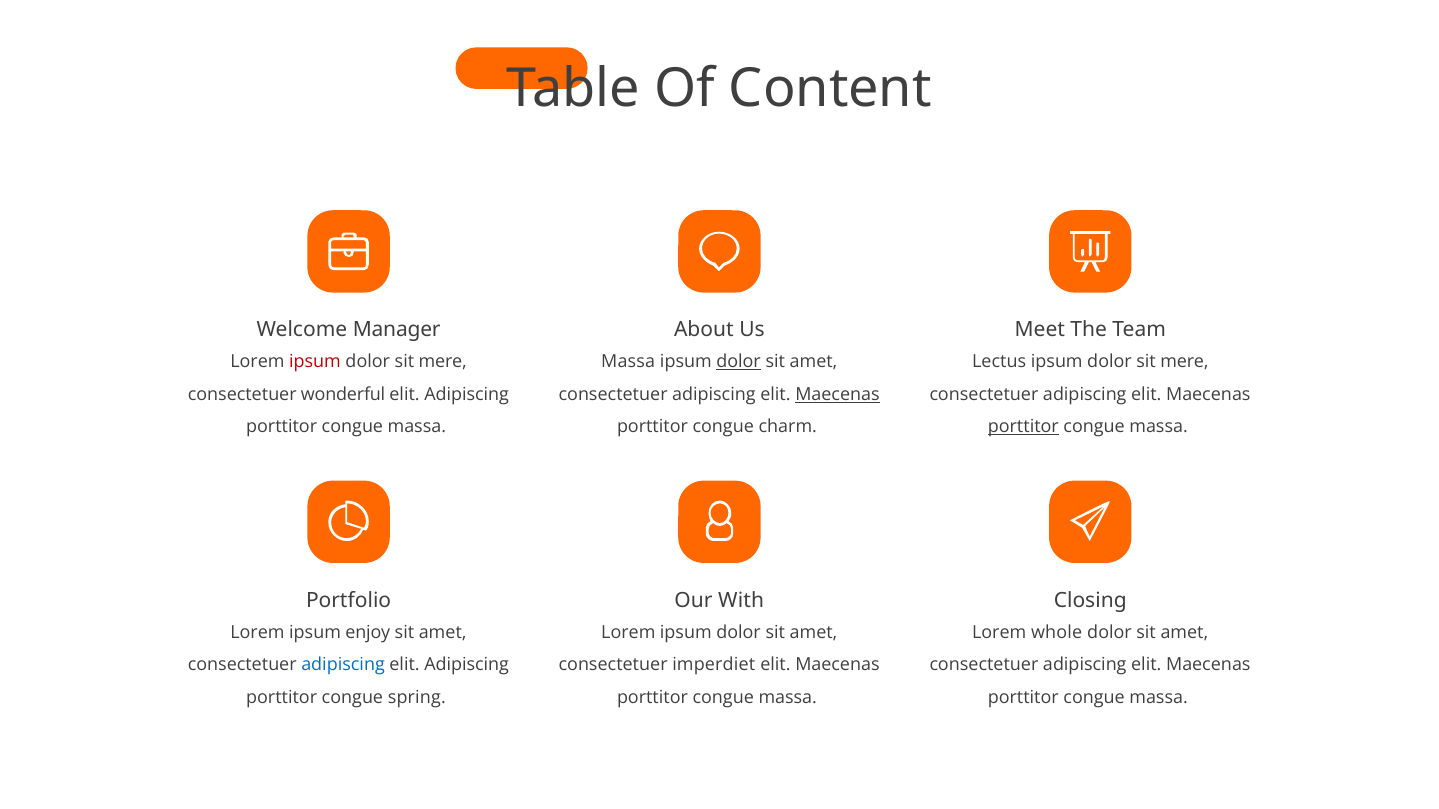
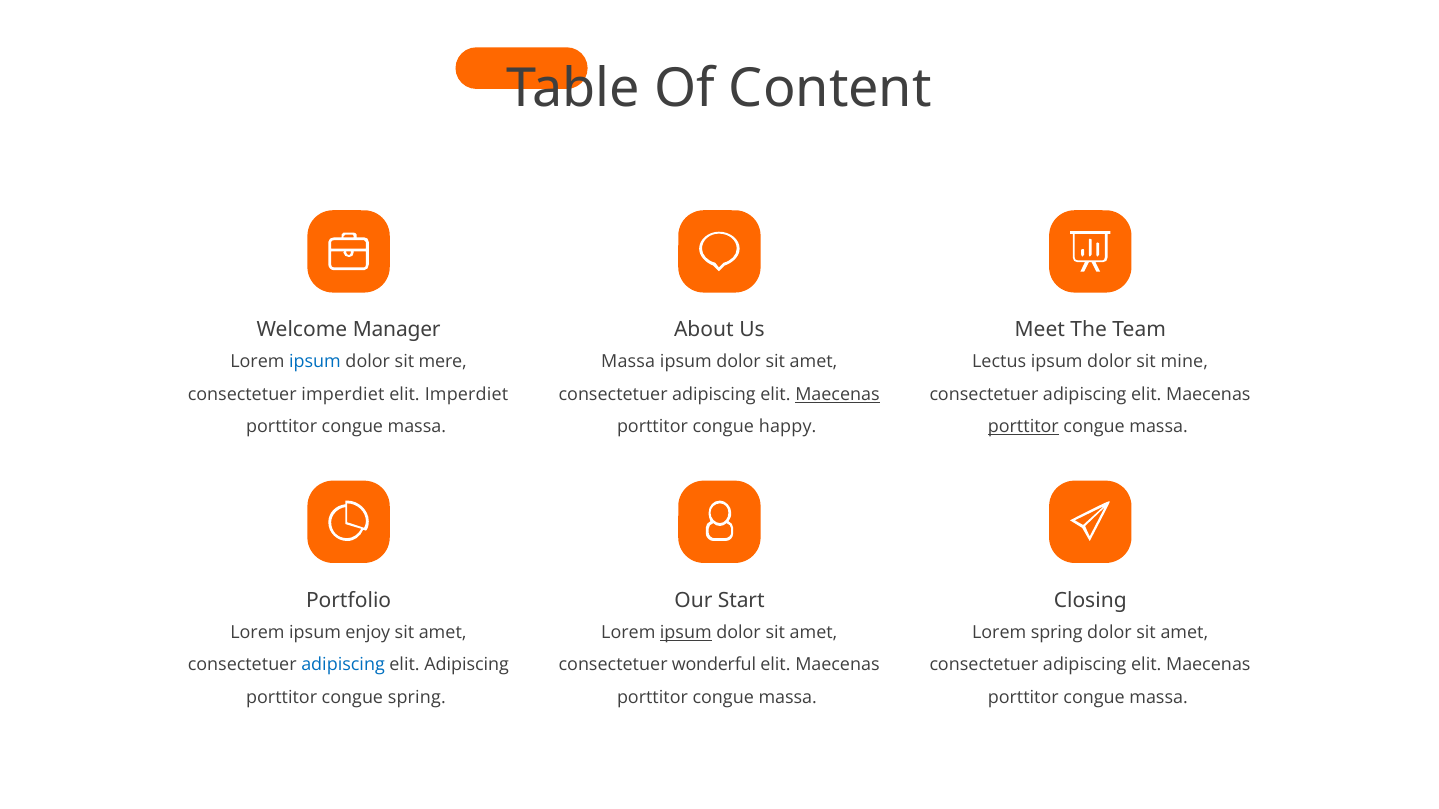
ipsum colour: red -> blue (315, 362)
dolor underline: present -> none (739, 362)
mere: mere -> mine (1184, 362)
consectetuer wonderful: wonderful -> imperdiet (343, 395)
Adipiscing: Adipiscing -> Imperdiet (467, 395)
charm: charm -> happy (788, 427)
With: With -> Start (741, 601)
ipsum underline: none -> present (686, 633)
Lorem whole: whole -> spring (1057, 633)
imperdiet: imperdiet -> wonderful (714, 665)
